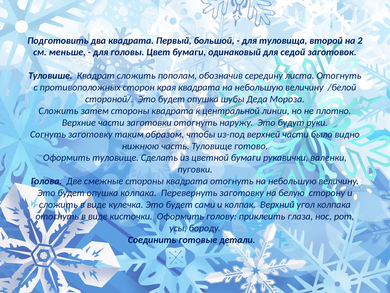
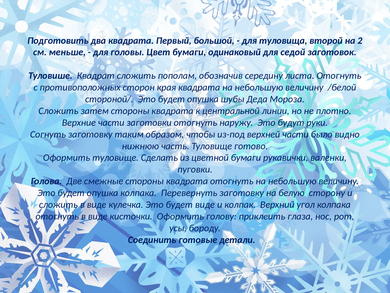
будет сами: сами -> виде (205, 204)
